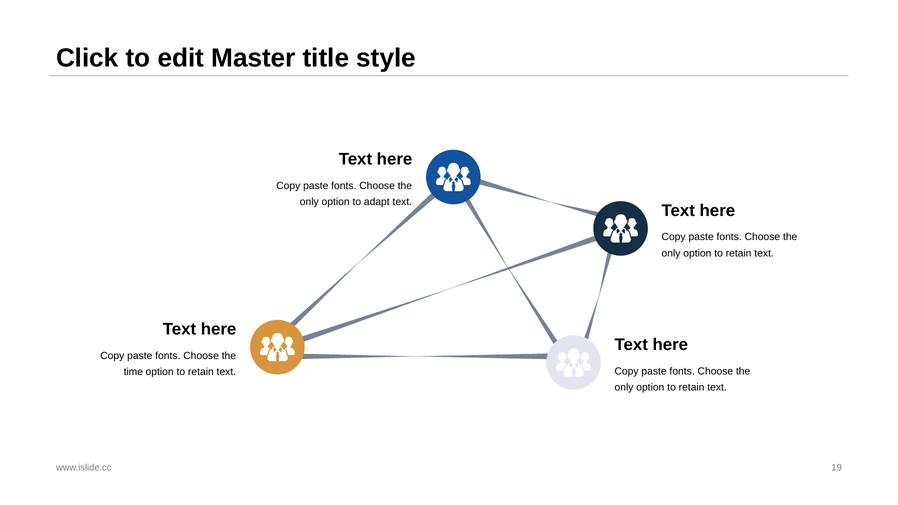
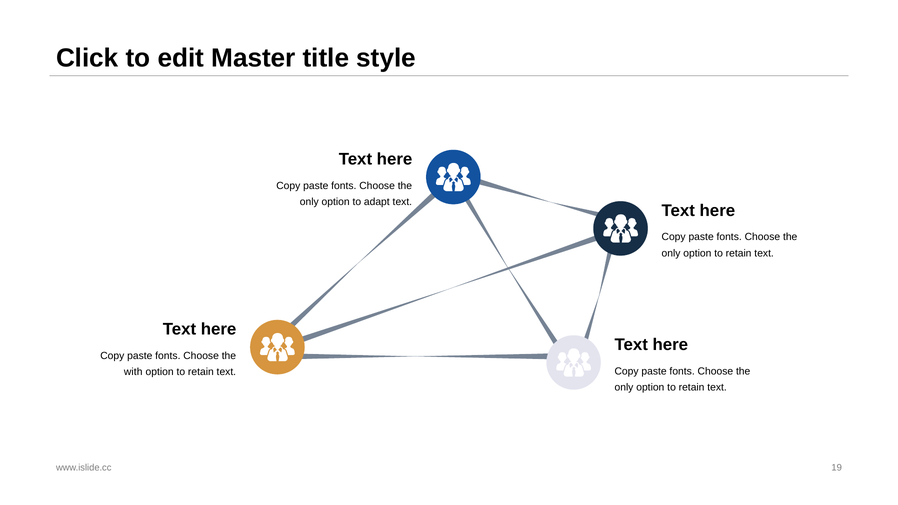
time: time -> with (133, 372)
